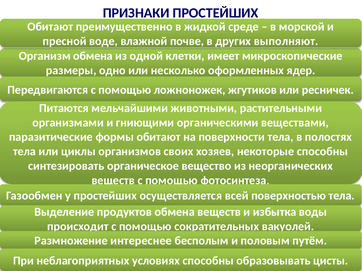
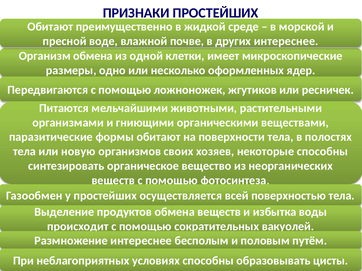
других выполняют: выполняют -> интереснее (286, 41)
циклы: циклы -> новую (78, 152)
